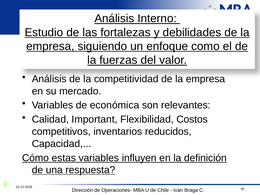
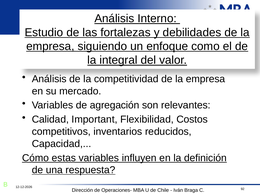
fuerzas: fuerzas -> integral (118, 60)
económica: económica -> agregación (115, 105)
